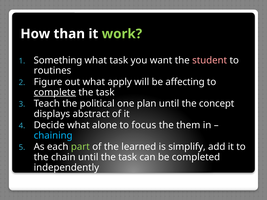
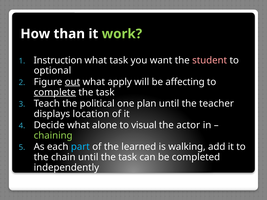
Something: Something -> Instruction (58, 60)
routines: routines -> optional (52, 71)
out underline: none -> present (72, 82)
concept: concept -> teacher (217, 104)
abstract: abstract -> location (91, 114)
focus: focus -> visual (144, 125)
them: them -> actor (188, 125)
chaining colour: light blue -> light green (53, 136)
part colour: light green -> light blue (80, 147)
simplify: simplify -> walking (187, 147)
